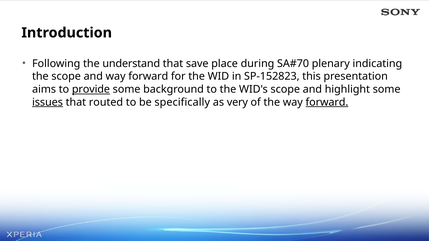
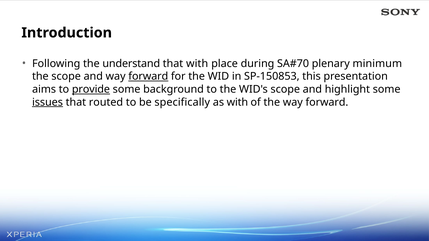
that save: save -> with (197, 64)
indicating: indicating -> minimum (377, 64)
forward underline: none -> present (148, 77)
SP-152823: SP-152823 -> SP-150853 (272, 77)
as very: very -> with (237, 102)
forward underline: present -> none (327, 102)
